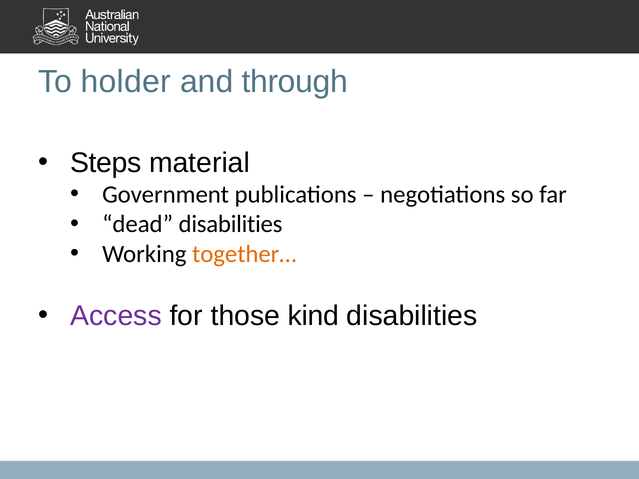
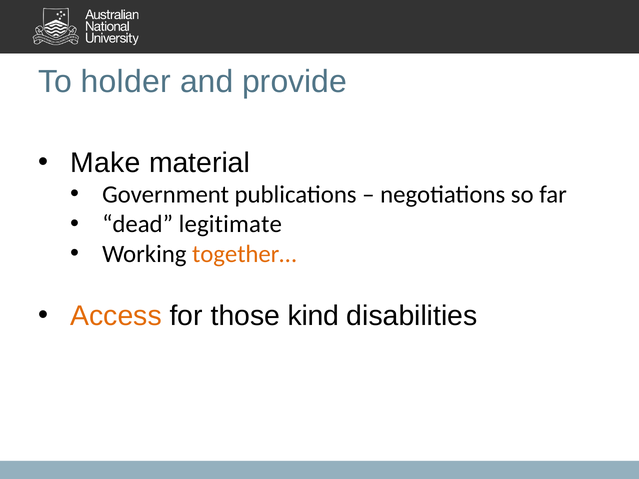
through: through -> provide (295, 82)
Steps: Steps -> Make (106, 163)
dead disabilities: disabilities -> legitimate (230, 224)
Access colour: purple -> orange (116, 316)
